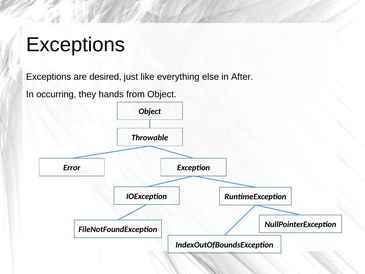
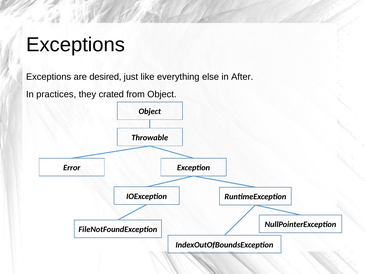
occurring: occurring -> practices (56, 94)
hands: hands -> crated (111, 94)
